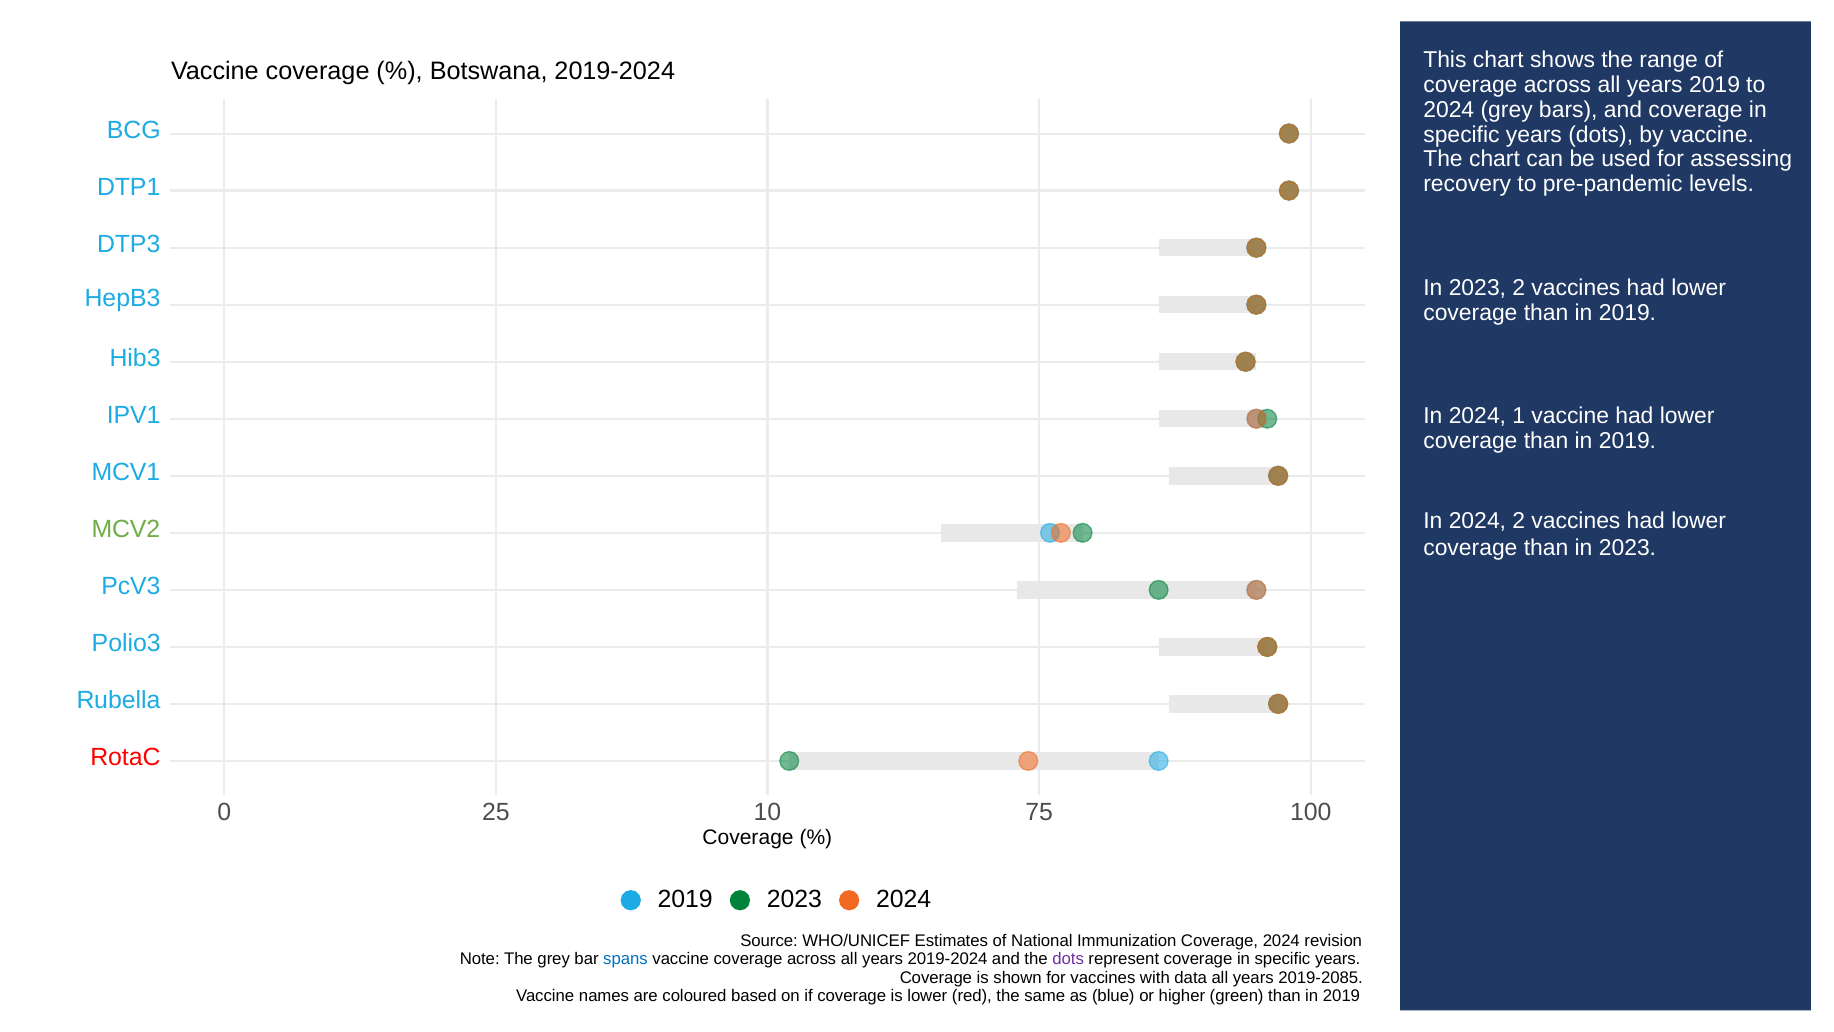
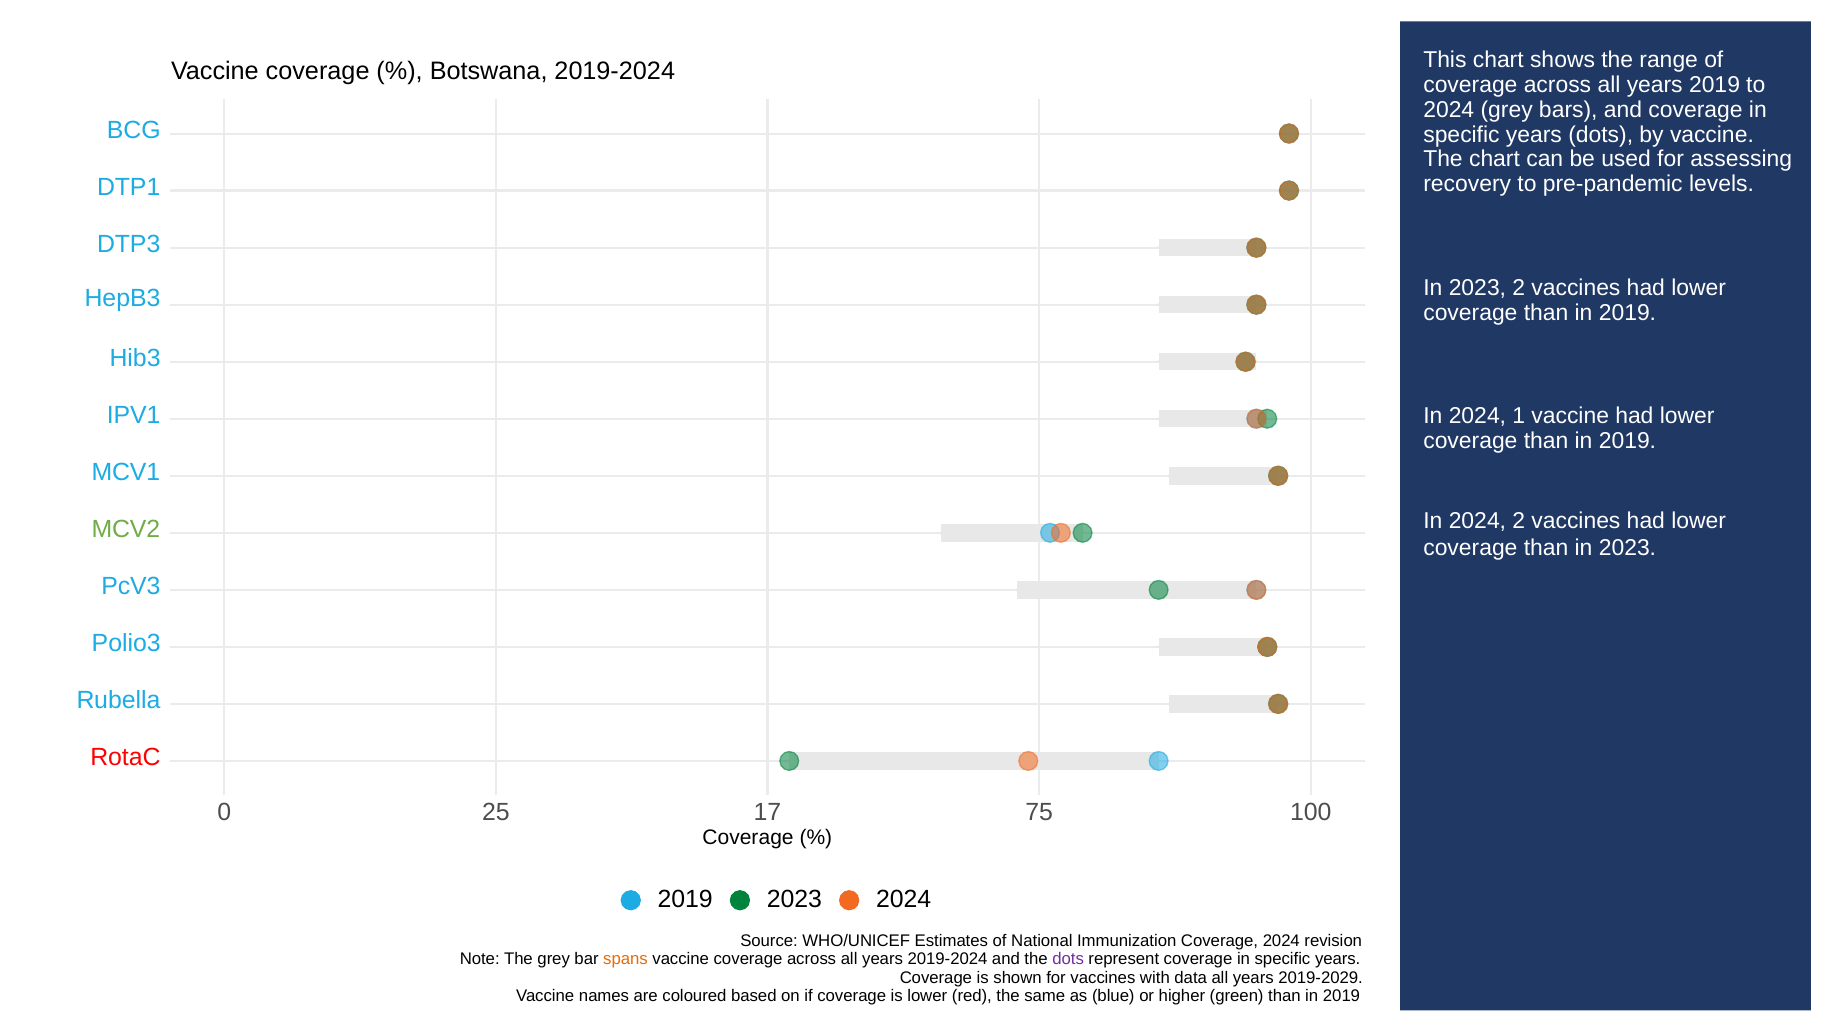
10: 10 -> 17 (768, 812)
spans colour: blue -> orange (626, 959)
2019-2085: 2019-2085 -> 2019-2029 (1321, 977)
